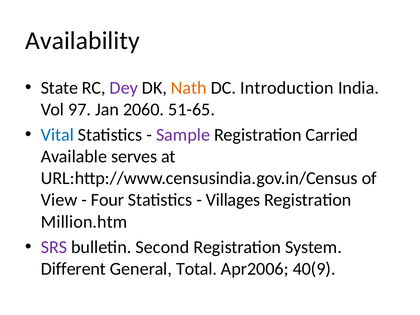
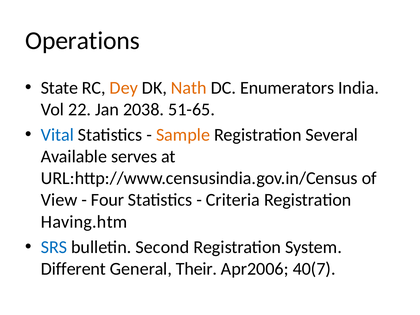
Availability: Availability -> Operations (83, 41)
Dey colour: purple -> orange (124, 88)
Introduction: Introduction -> Enumerators (287, 88)
97: 97 -> 22 (80, 109)
2060: 2060 -> 2038 (144, 109)
Sample colour: purple -> orange (183, 135)
Carried: Carried -> Several (332, 135)
Villages: Villages -> Criteria (233, 200)
Million.htm: Million.htm -> Having.htm (84, 222)
SRS colour: purple -> blue (54, 247)
Total: Total -> Their (197, 269)
40(9: 40(9 -> 40(7 (314, 269)
